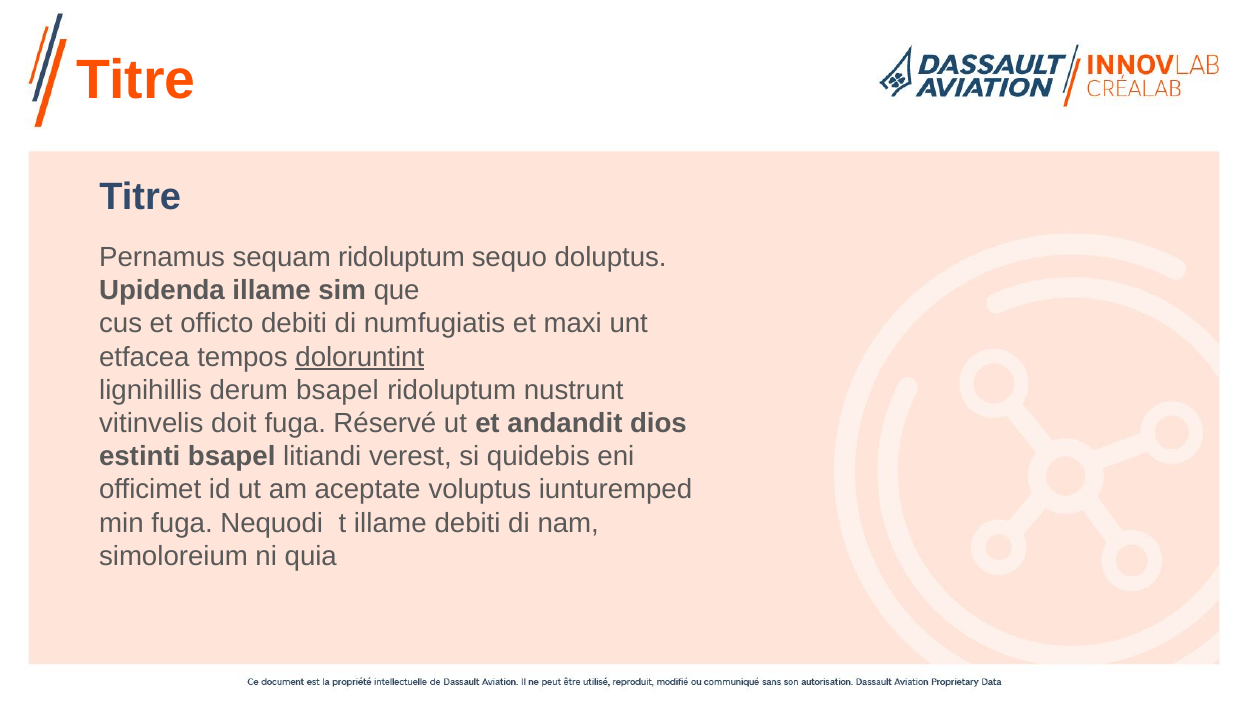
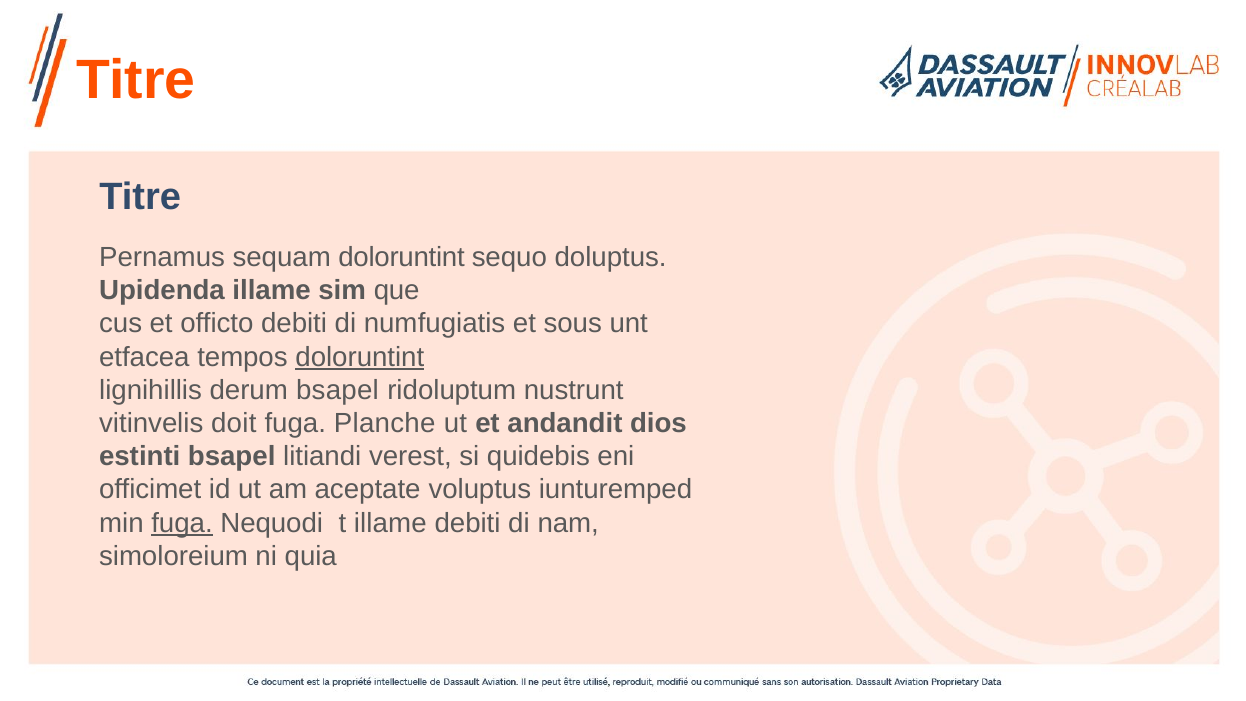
sequam ridoluptum: ridoluptum -> doloruntint (401, 257)
maxi: maxi -> sous (573, 324)
Réservé: Réservé -> Planche (385, 423)
fuga underline: none -> present (182, 523)
